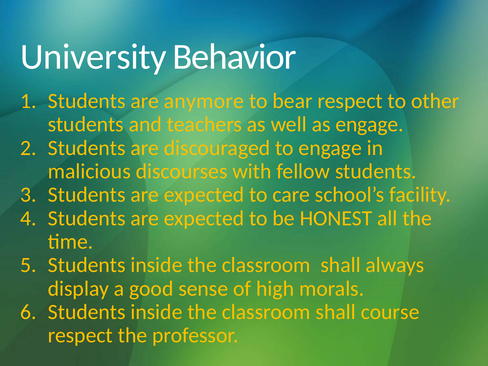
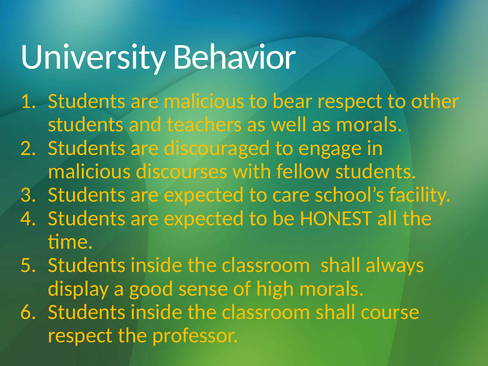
are anymore: anymore -> malicious (204, 101)
as engage: engage -> morals (369, 125)
